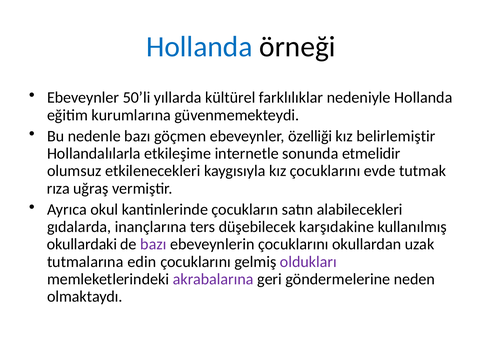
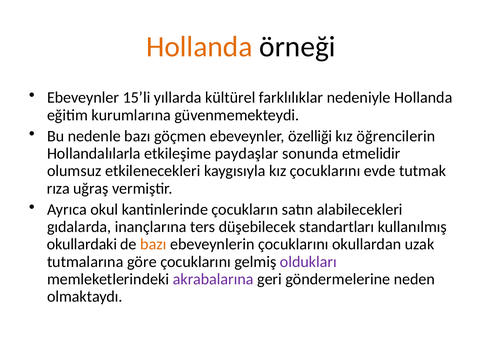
Hollanda colour: blue -> orange (199, 47)
50’li: 50’li -> 15’li (137, 98)
belirlemiştir: belirlemiştir -> öğrencilerin (396, 136)
internetle: internetle -> paydaşlar (247, 153)
karşıdakine: karşıdakine -> standartları (337, 227)
bazı colour: purple -> orange (153, 244)
edin: edin -> göre (142, 261)
